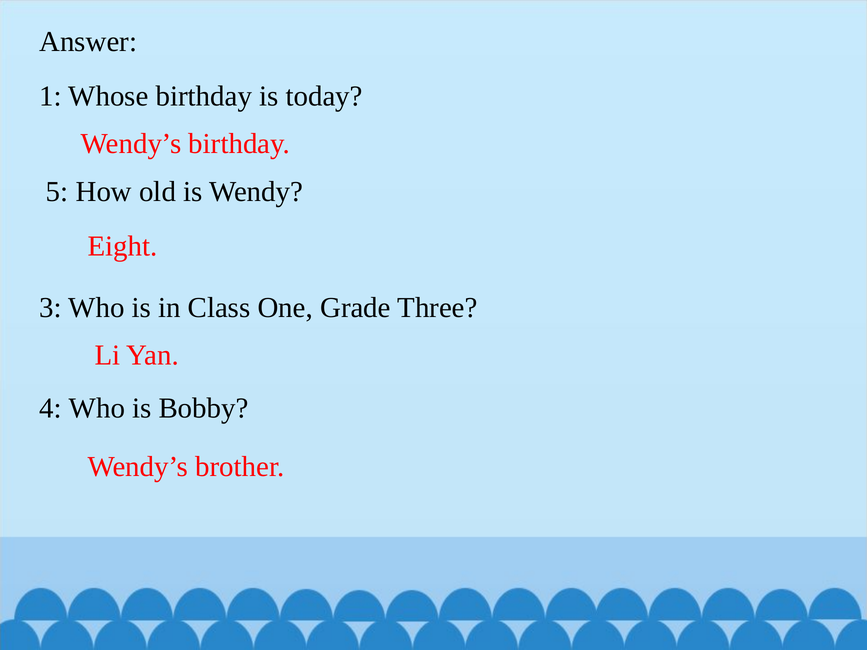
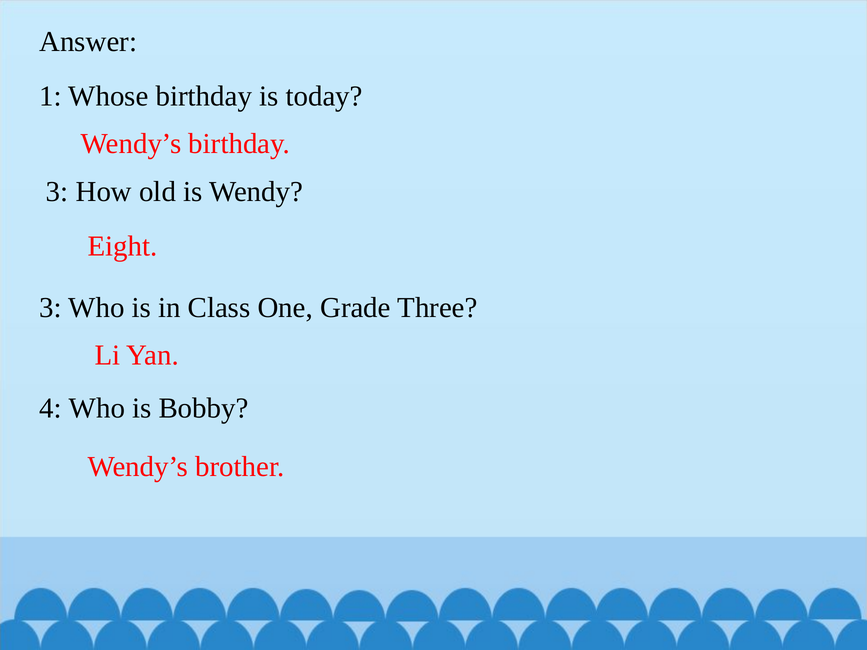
5: 5 -> 3 (57, 192)
